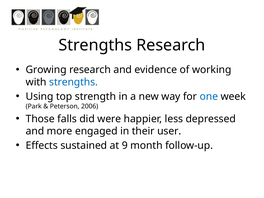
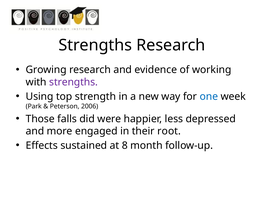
strengths colour: blue -> purple (74, 82)
user: user -> root (169, 131)
9: 9 -> 8 (125, 146)
